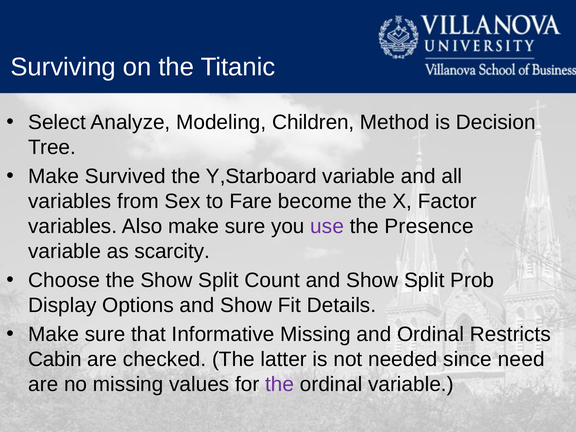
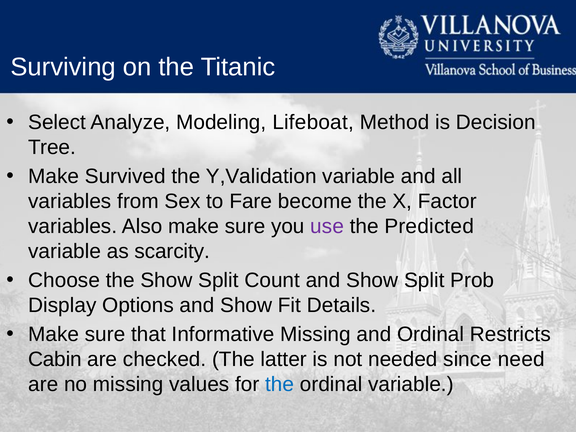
Children: Children -> Lifeboat (313, 122)
Y,Starboard: Y,Starboard -> Y,Validation (261, 176)
Presence: Presence -> Predicted (429, 226)
the colour: purple -> blue (280, 384)
